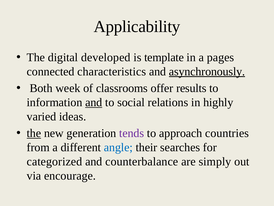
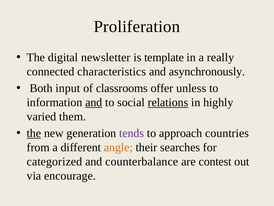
Applicability: Applicability -> Proliferation (137, 27)
developed: developed -> newsletter (106, 57)
pages: pages -> really (221, 57)
asynchronously underline: present -> none (207, 71)
week: week -> input (68, 88)
results: results -> unless (191, 88)
relations underline: none -> present (168, 102)
ideas: ideas -> them (73, 116)
angle colour: blue -> orange (118, 147)
simply: simply -> contest (215, 161)
